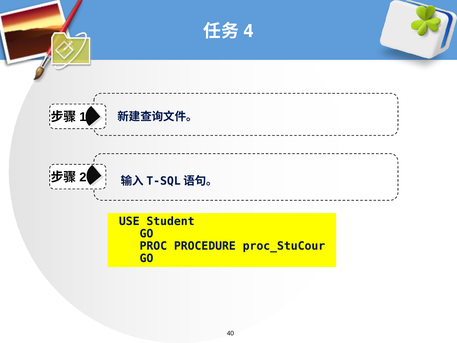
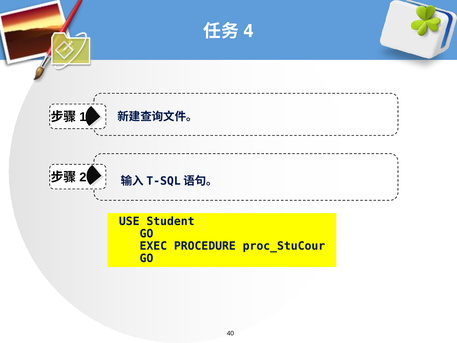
PROC: PROC -> EXEC (153, 246)
